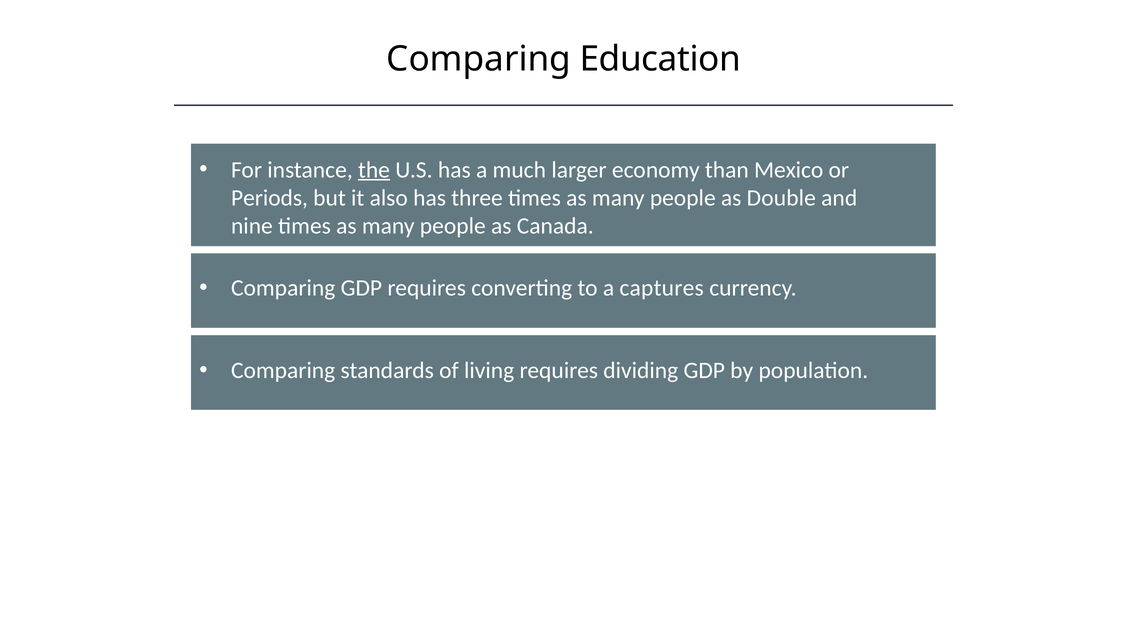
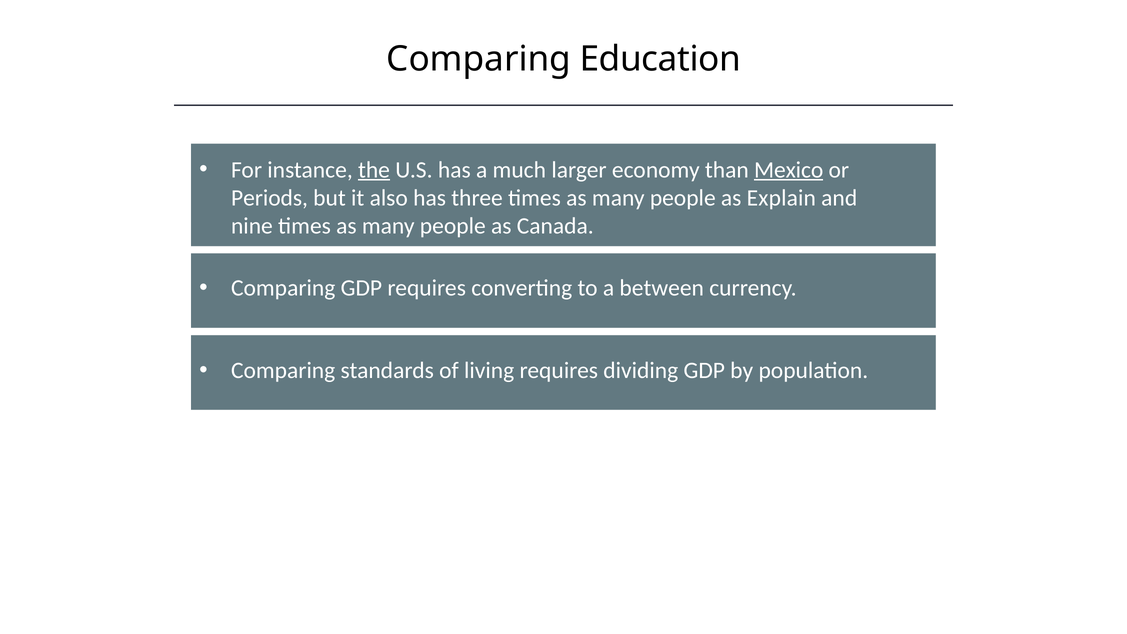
Mexico underline: none -> present (789, 170)
Double: Double -> Explain (781, 198)
captures: captures -> between (662, 288)
